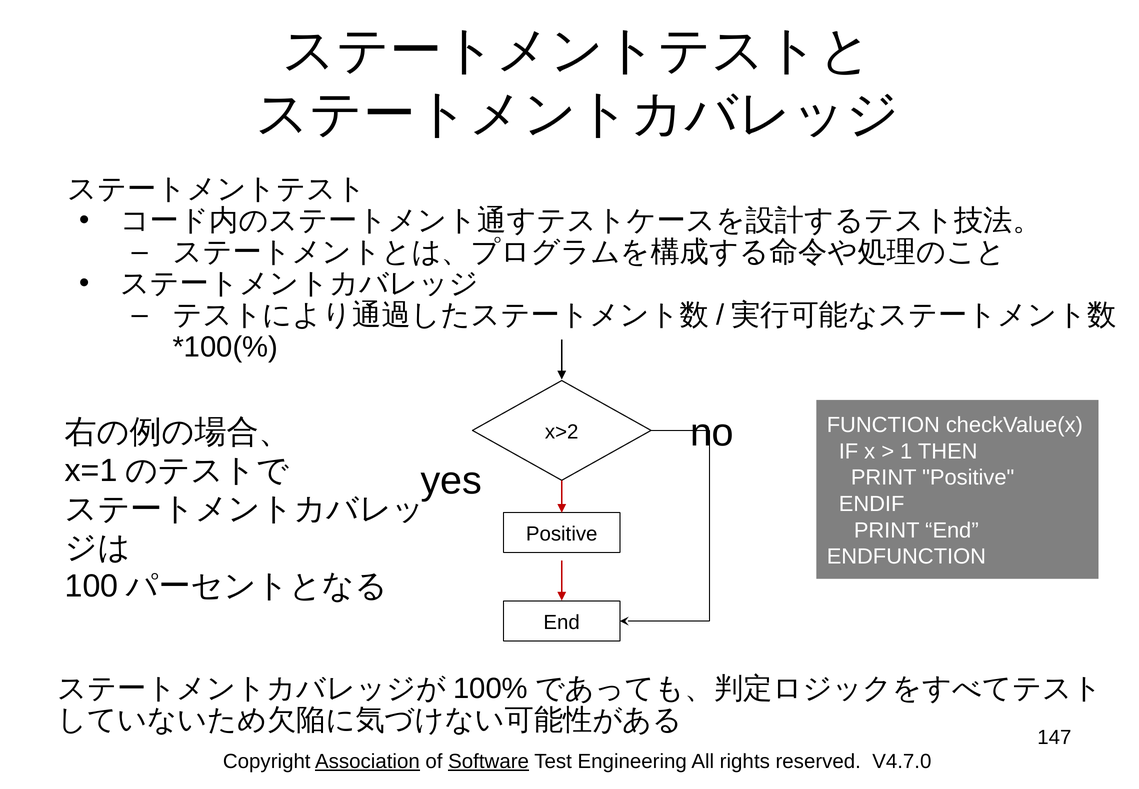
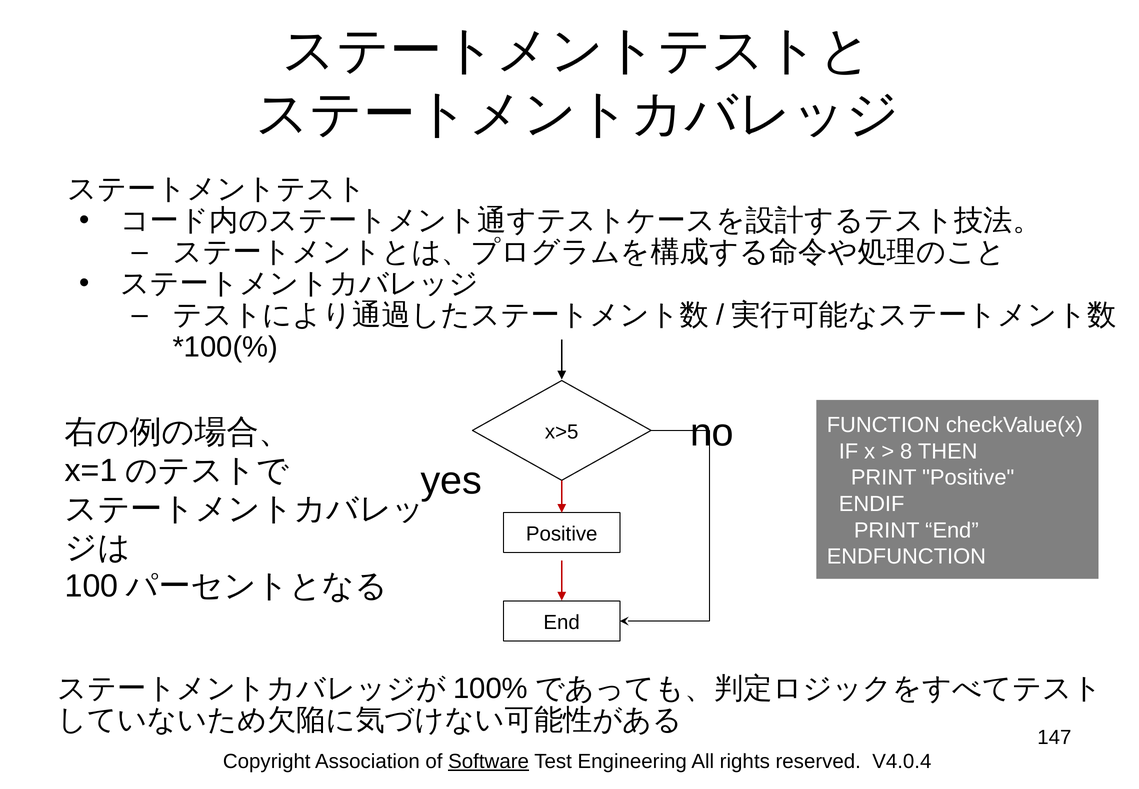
x>2: x>2 -> x>5 (562, 432)
1: 1 -> 8 (906, 451)
Association underline: present -> none (367, 761)
V4.7.0: V4.7.0 -> V4.0.4 (902, 761)
